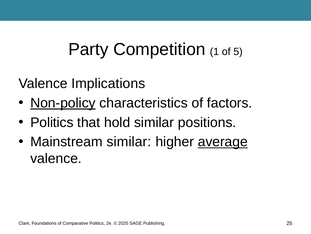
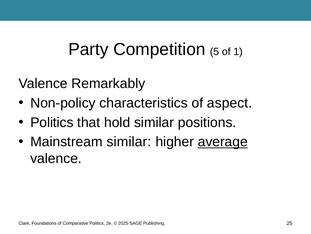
1: 1 -> 5 (214, 51)
5: 5 -> 1 (238, 51)
Implications: Implications -> Remarkably (108, 83)
Non-policy underline: present -> none (63, 103)
factors: factors -> aspect (230, 103)
